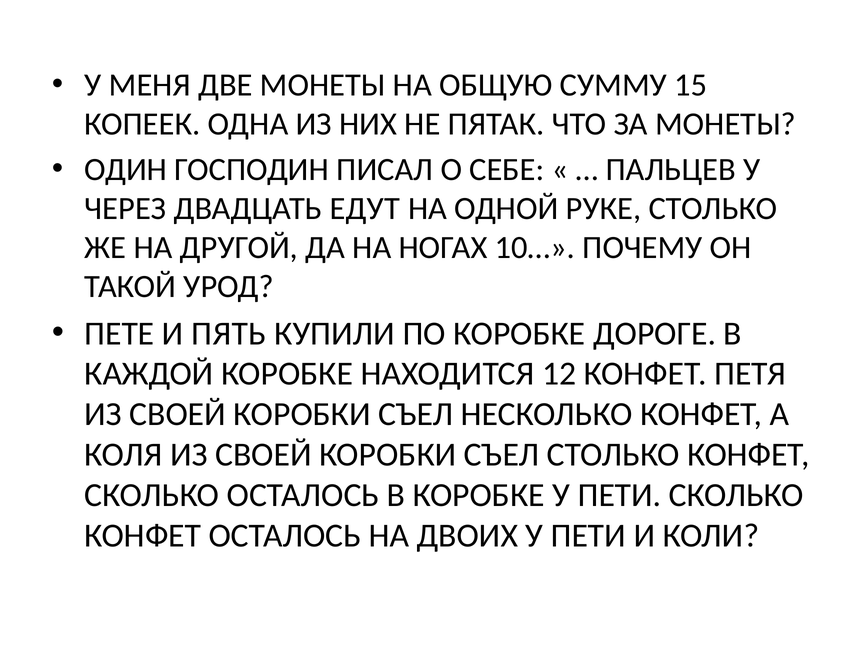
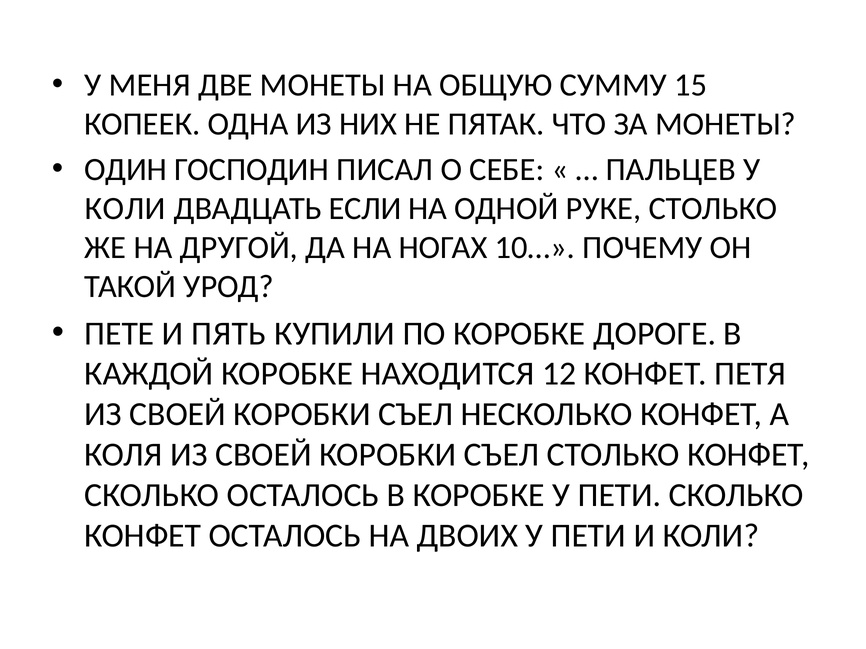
ЧЕРЕЗ: ЧЕРЕЗ -> КОЛИ (125, 209)
ЕДУТ: ЕДУТ -> ЕСЛИ (365, 209)
